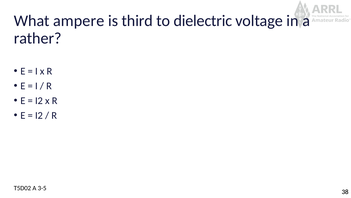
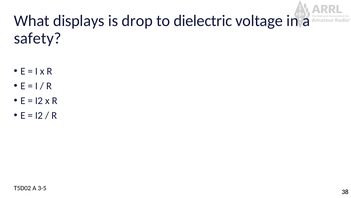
ampere: ampere -> displays (79, 21)
third: third -> drop (137, 21)
rather: rather -> safety (38, 38)
